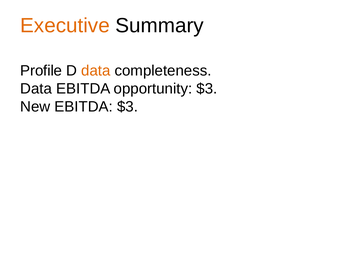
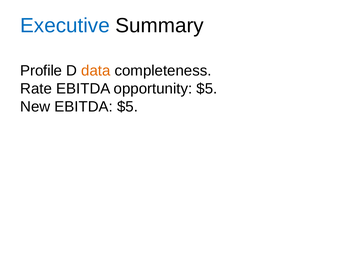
Executive colour: orange -> blue (65, 26)
Data: Data -> Rate (36, 89)
opportunity $3: $3 -> $5 (207, 89)
EBITDA $3: $3 -> $5 (128, 107)
